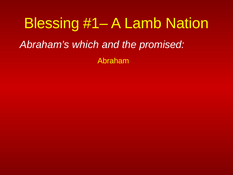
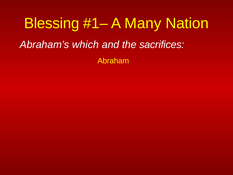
Lamb: Lamb -> Many (143, 23)
promised: promised -> sacrifices (162, 45)
